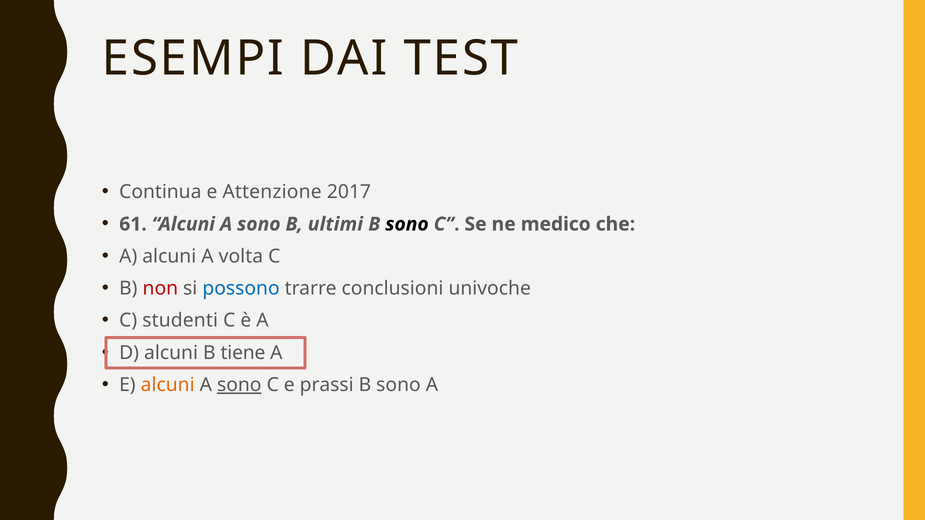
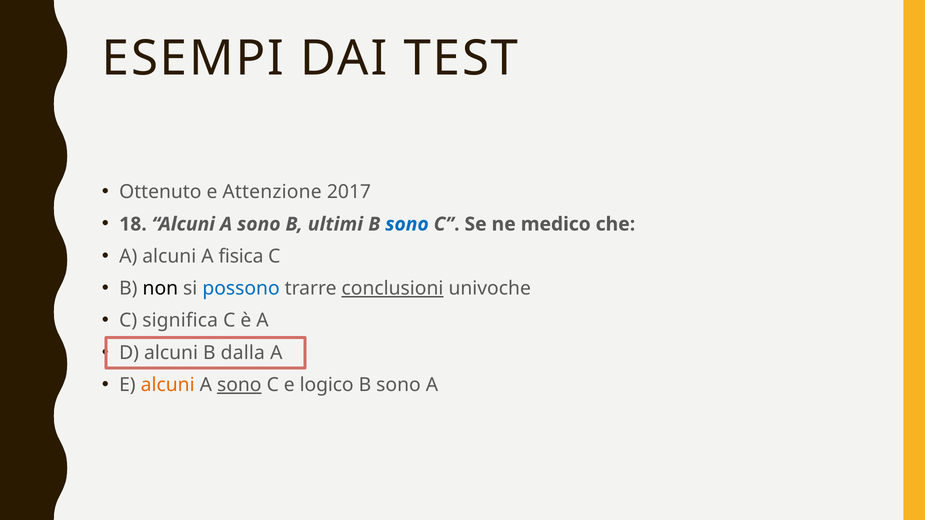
Continua: Continua -> Ottenuto (160, 192)
61: 61 -> 18 (133, 224)
sono colour: black -> blue (407, 224)
volta: volta -> fisica (241, 256)
non colour: red -> black (160, 289)
conclusioni underline: none -> present (392, 289)
studenti: studenti -> significa (180, 321)
tiene: tiene -> dalla (243, 353)
prassi: prassi -> logico (327, 385)
